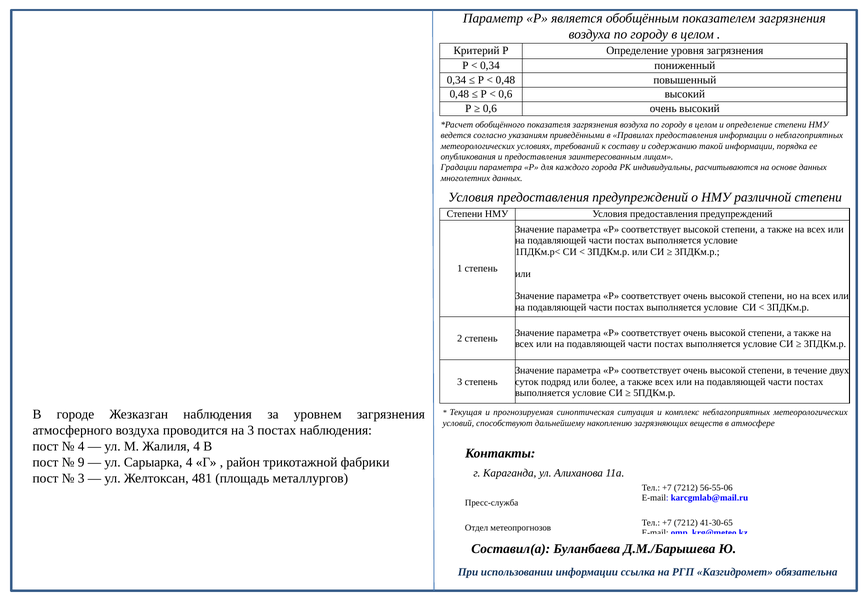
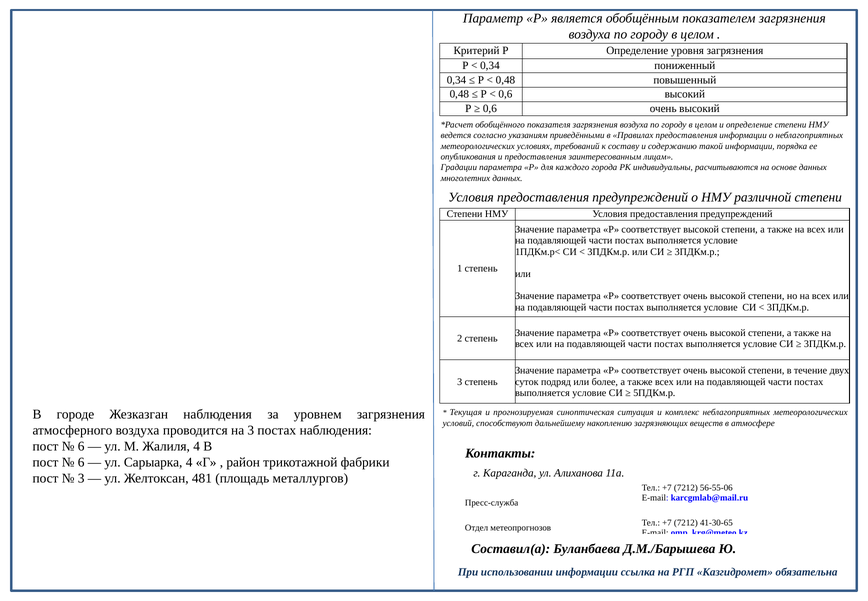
4: 4 -> 6 (81, 446)
9: 9 -> 6 (81, 462)
